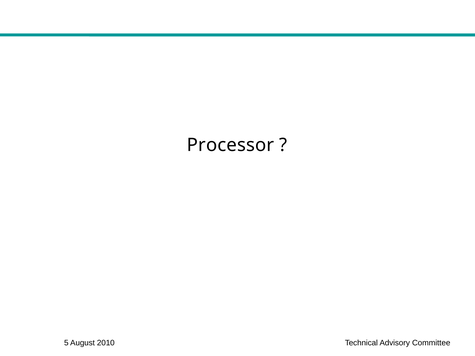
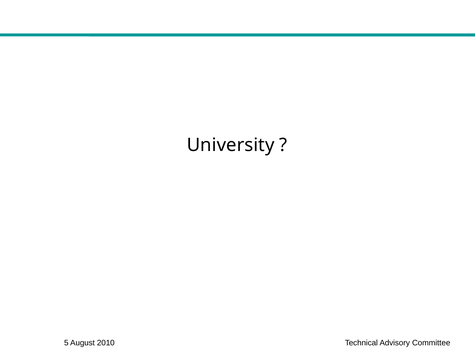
Processor: Processor -> University (231, 145)
